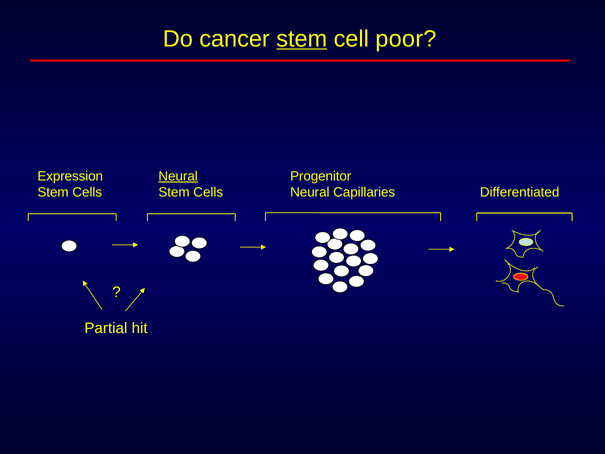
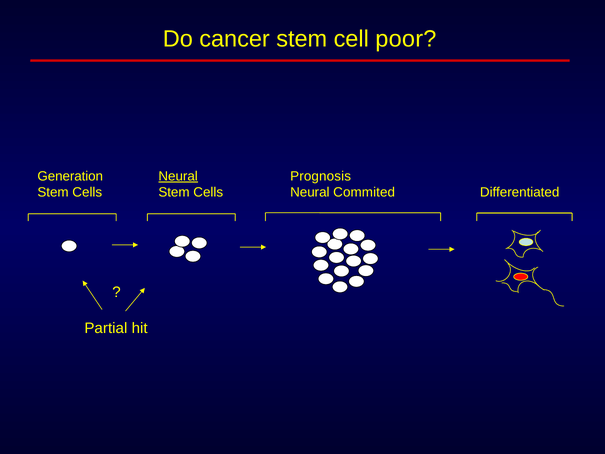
stem underline: present -> none (302, 39)
Expression: Expression -> Generation (70, 176)
Progenitor: Progenitor -> Prognosis (321, 176)
Capillaries: Capillaries -> Commited (364, 192)
